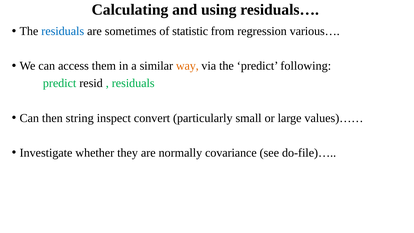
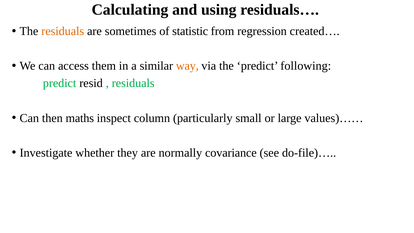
residuals colour: blue -> orange (63, 31)
various…: various… -> created… (315, 31)
string: string -> maths (80, 118)
convert: convert -> column (152, 118)
